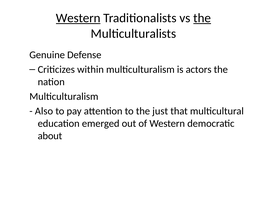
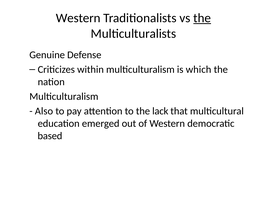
Western underline: present -> none (78, 18)
actors: actors -> which (199, 70)
just: just -> lack (160, 111)
about: about -> based (50, 136)
